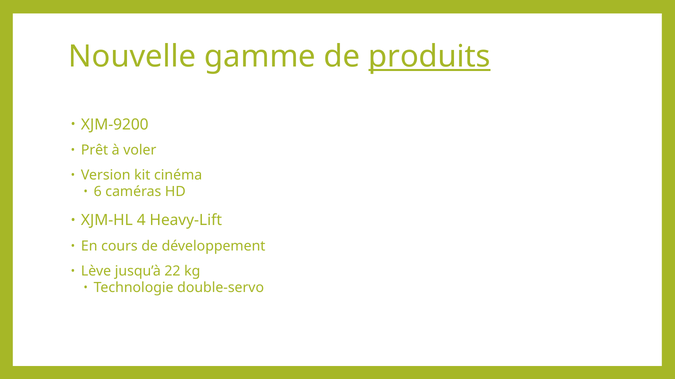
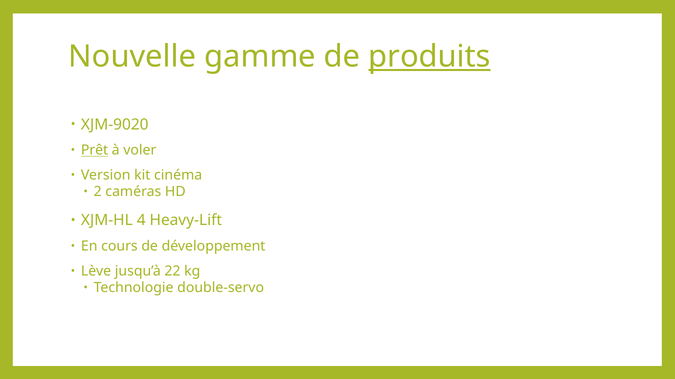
XJM-9200: XJM-9200 -> XJM-9020 (115, 125)
Prêt underline: none -> present (95, 150)
6: 6 -> 2 (98, 192)
